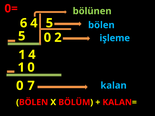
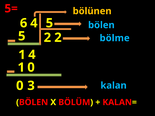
0=: 0= -> 5= (11, 9)
bölünen colour: light green -> yellow (92, 11)
0: 0 -> 2 (47, 38)
işleme: işleme -> bölme (115, 38)
7: 7 -> 3 (31, 86)
